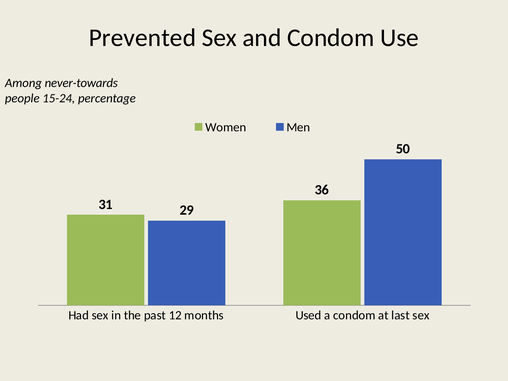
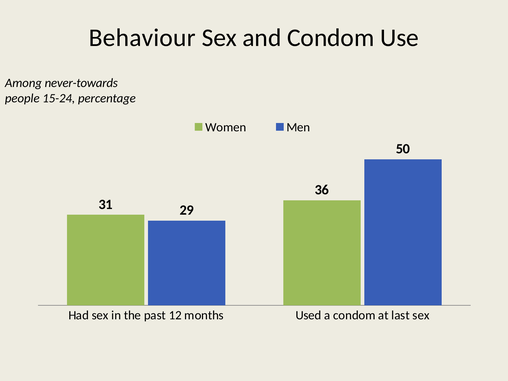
Prevented: Prevented -> Behaviour (142, 38)
